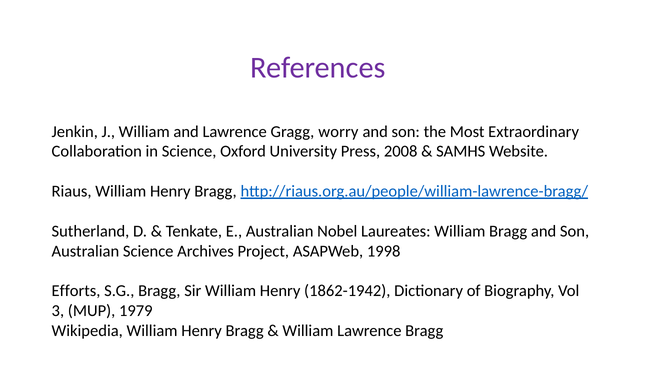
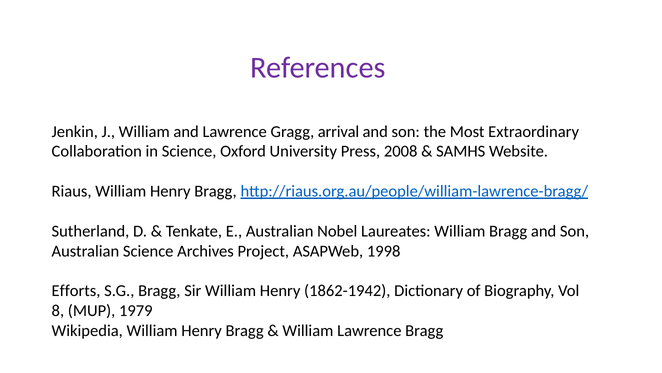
worry: worry -> arrival (339, 131)
3: 3 -> 8 (58, 310)
